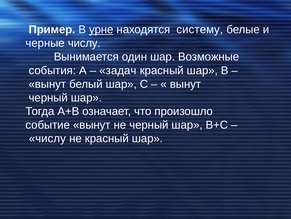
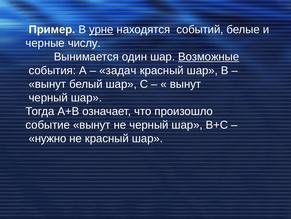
систему: систему -> событий (200, 29)
Возможные underline: none -> present (209, 57)
числу: числу -> нужно (47, 138)
